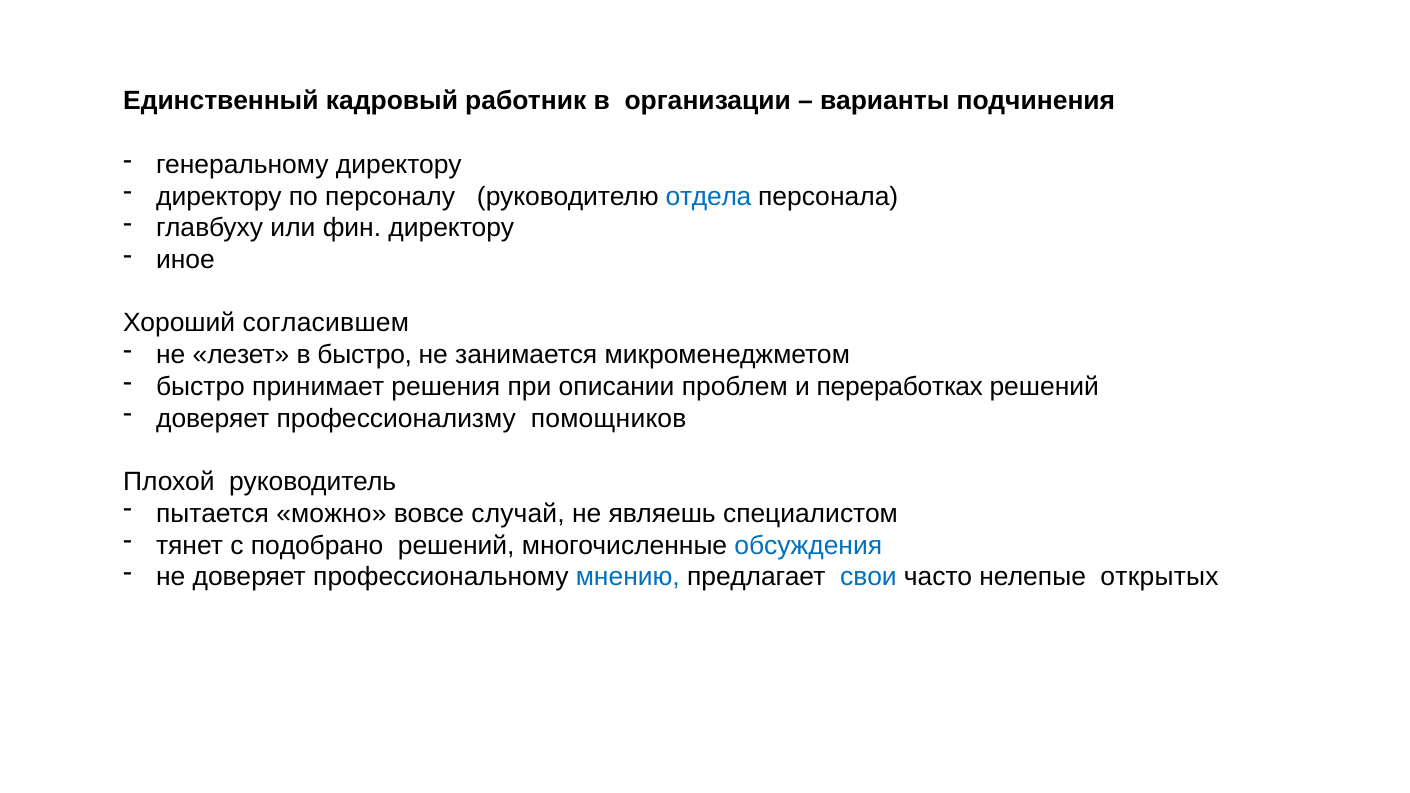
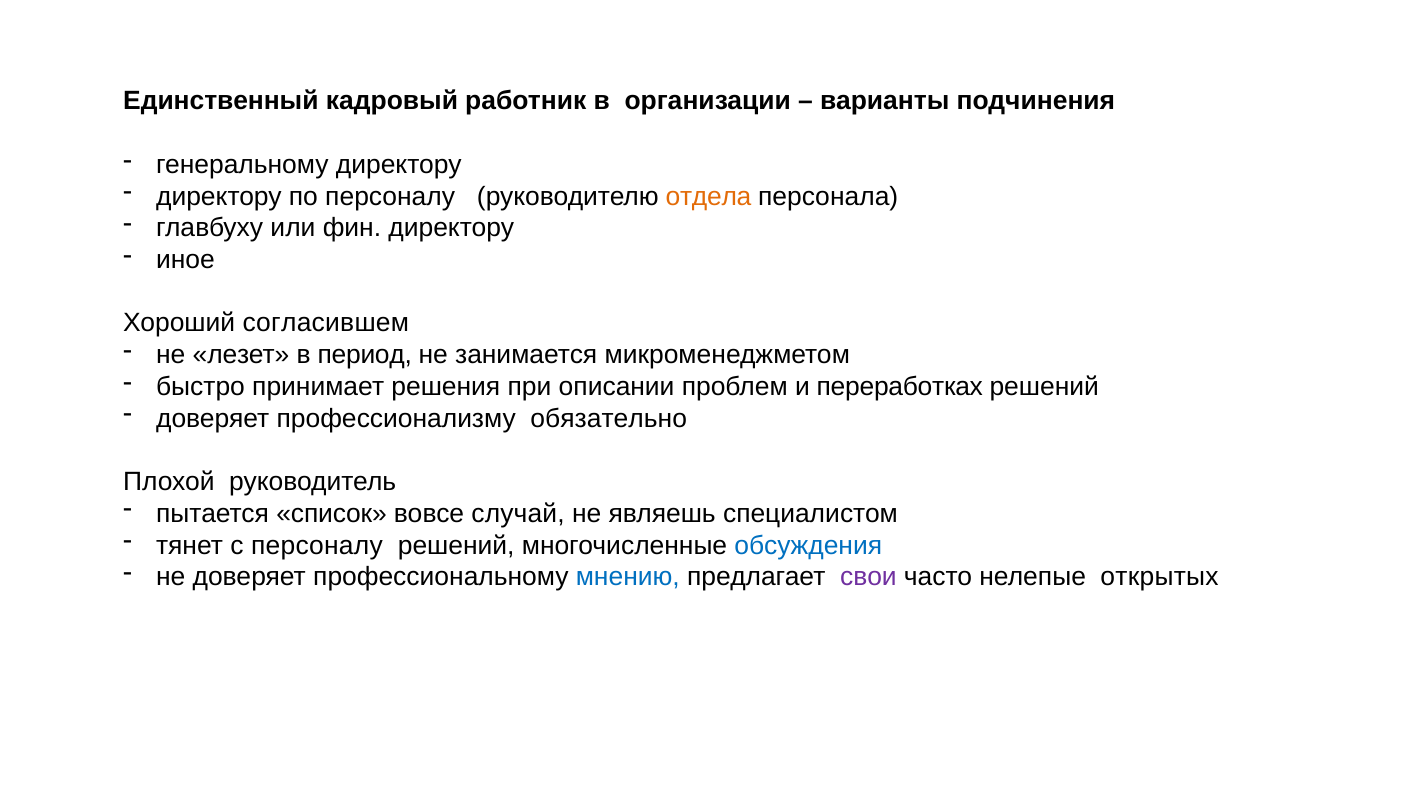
отдела colour: blue -> orange (709, 196)
в быстро: быстро -> период (365, 355)
помощников: помощников -> обязательно (609, 418)
можно: можно -> список (332, 514)
с подобрано: подобрано -> персоналу (317, 545)
свои colour: blue -> purple (868, 577)
